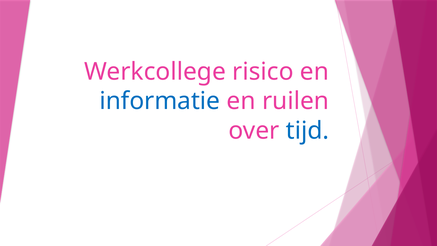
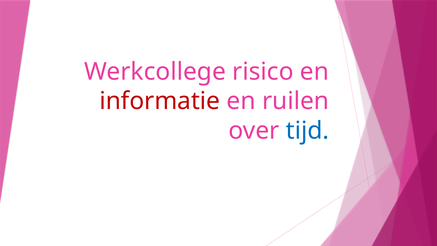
informatie colour: blue -> red (160, 101)
